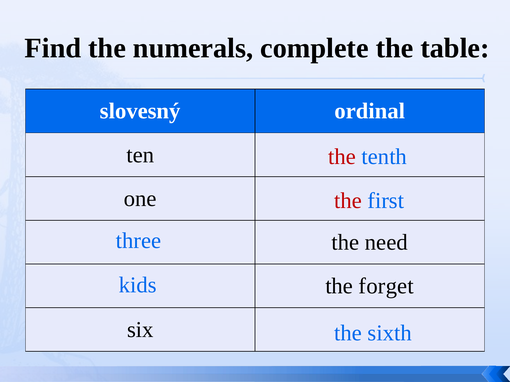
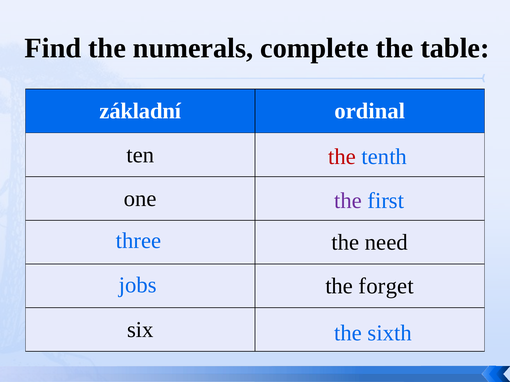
slovesný: slovesný -> základní (140, 111)
the colour: red -> purple (348, 201)
kids: kids -> jobs (138, 285)
